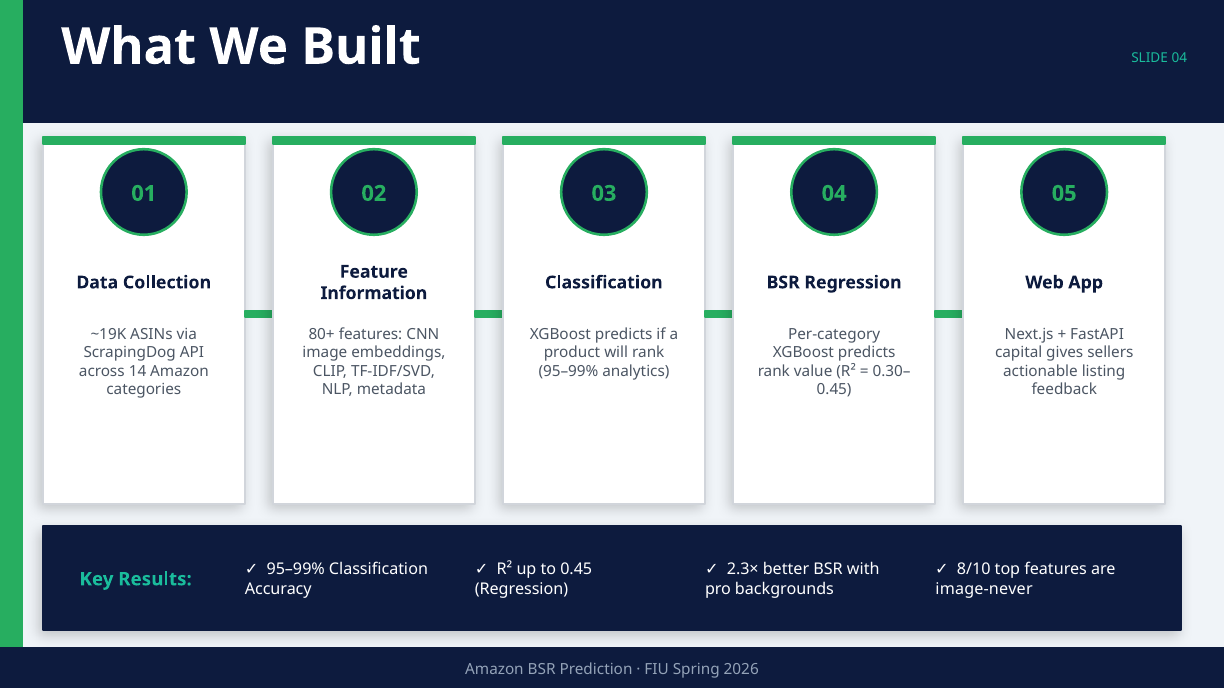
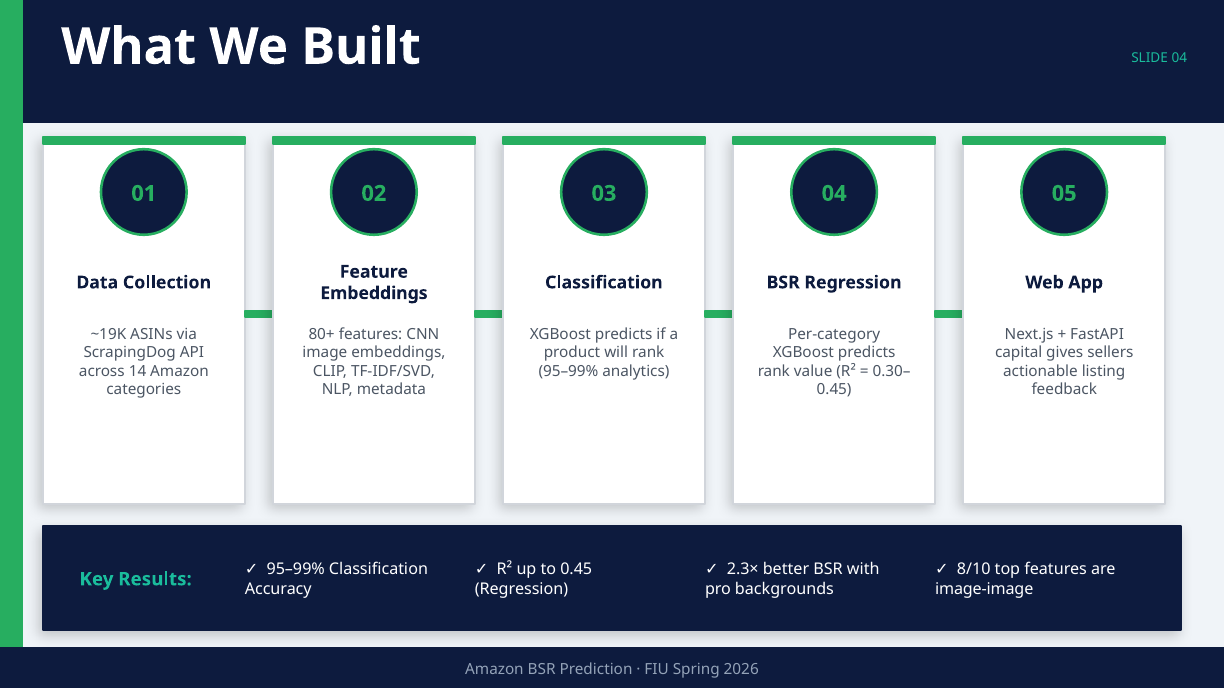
Information: Information -> Embeddings (374, 293)
image-never: image-never -> image-image (984, 589)
